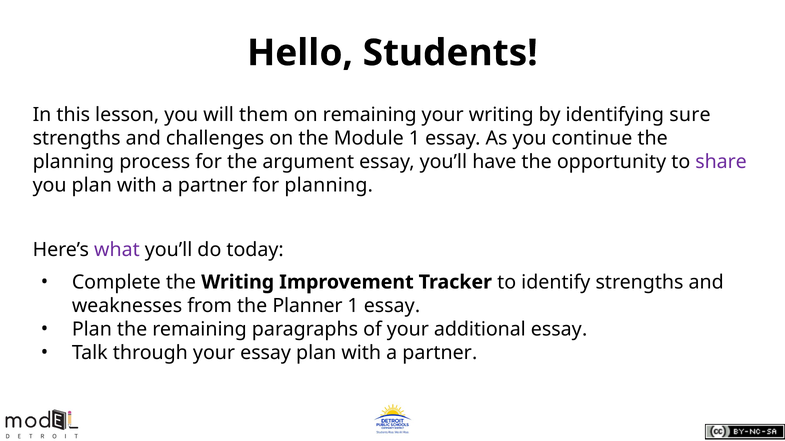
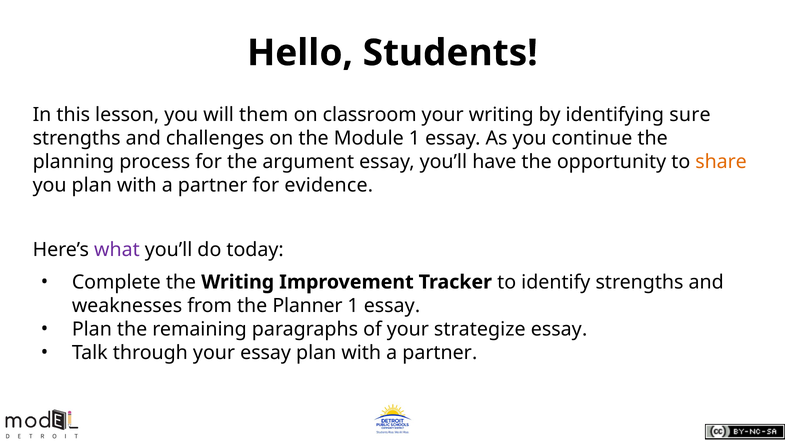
on remaining: remaining -> classroom (370, 115)
share colour: purple -> orange (721, 162)
for planning: planning -> evidence (329, 186)
additional: additional -> strategize (480, 330)
